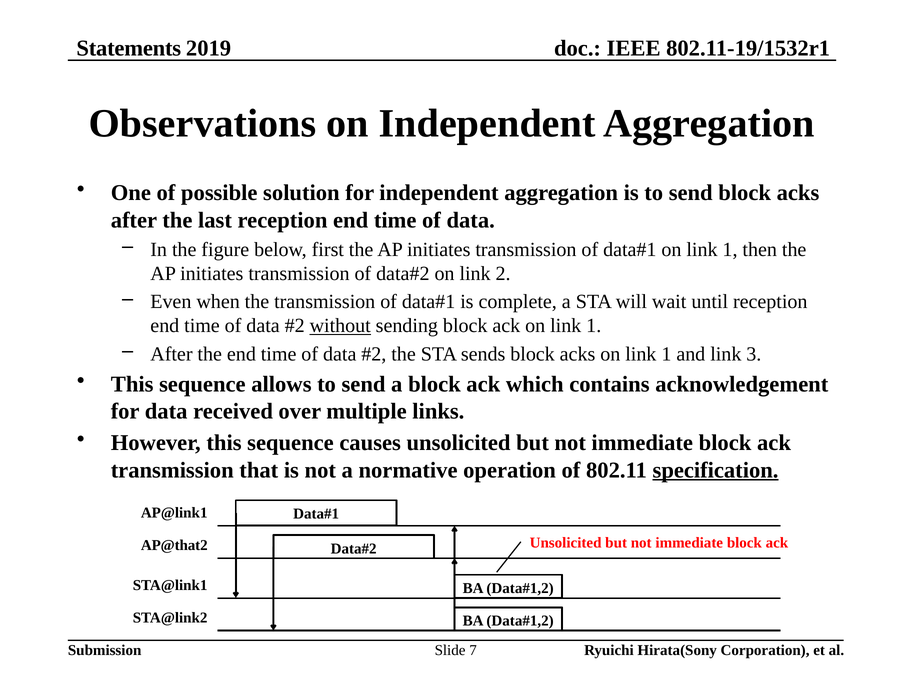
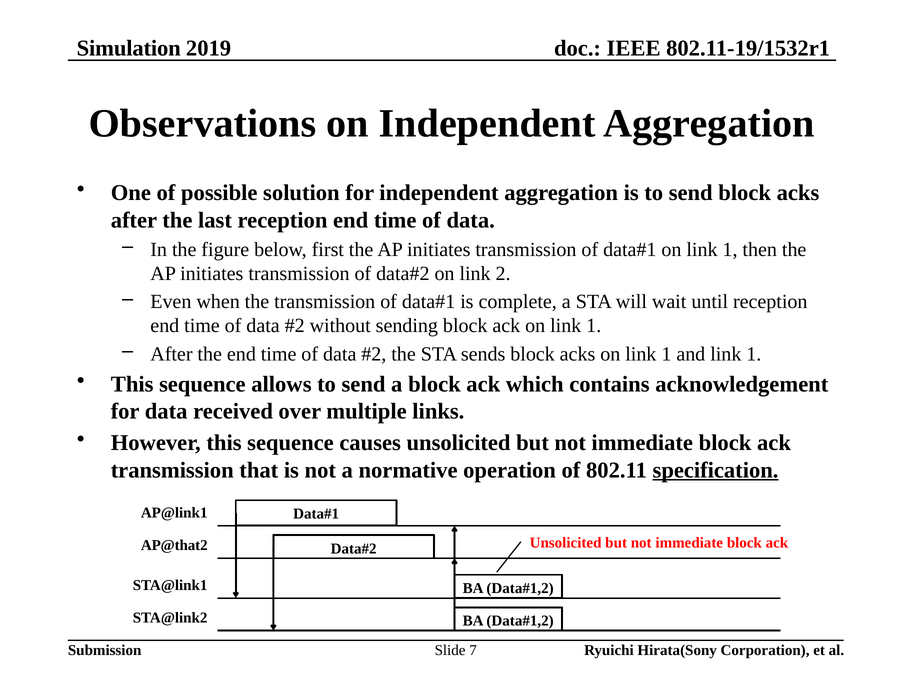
Statements: Statements -> Simulation (129, 48)
without underline: present -> none (340, 326)
and link 3: 3 -> 1 (754, 354)
